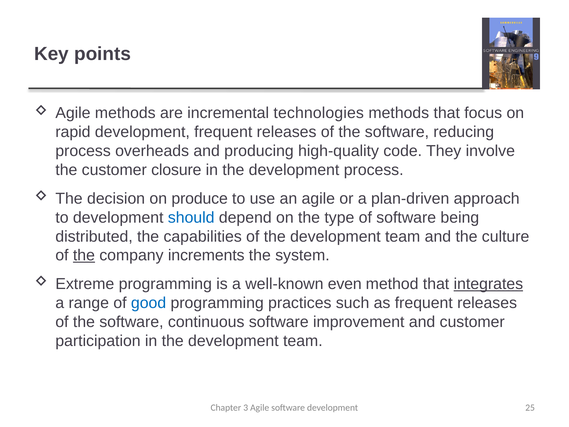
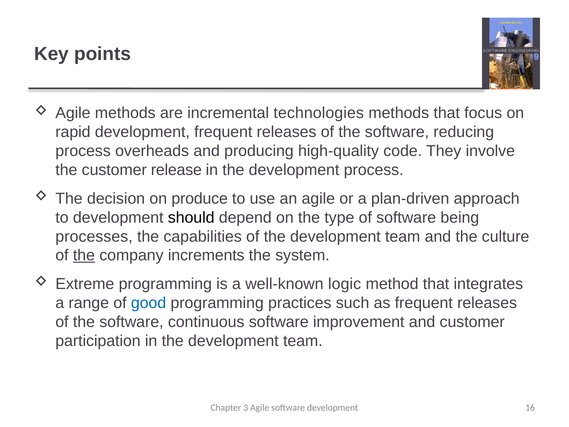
closure: closure -> release (176, 170)
should colour: blue -> black (191, 217)
distributed: distributed -> processes (94, 236)
even: even -> logic (345, 284)
integrates underline: present -> none (488, 284)
25: 25 -> 16 (530, 407)
